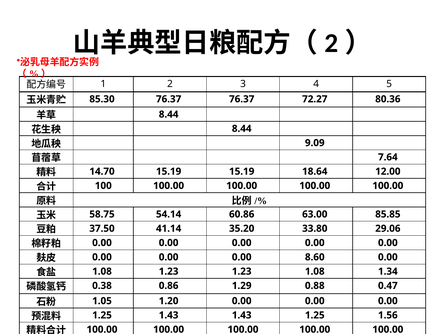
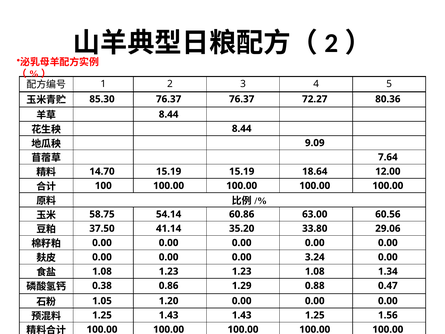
85.85: 85.85 -> 60.56 (388, 214)
8.60: 8.60 -> 3.24 (315, 257)
